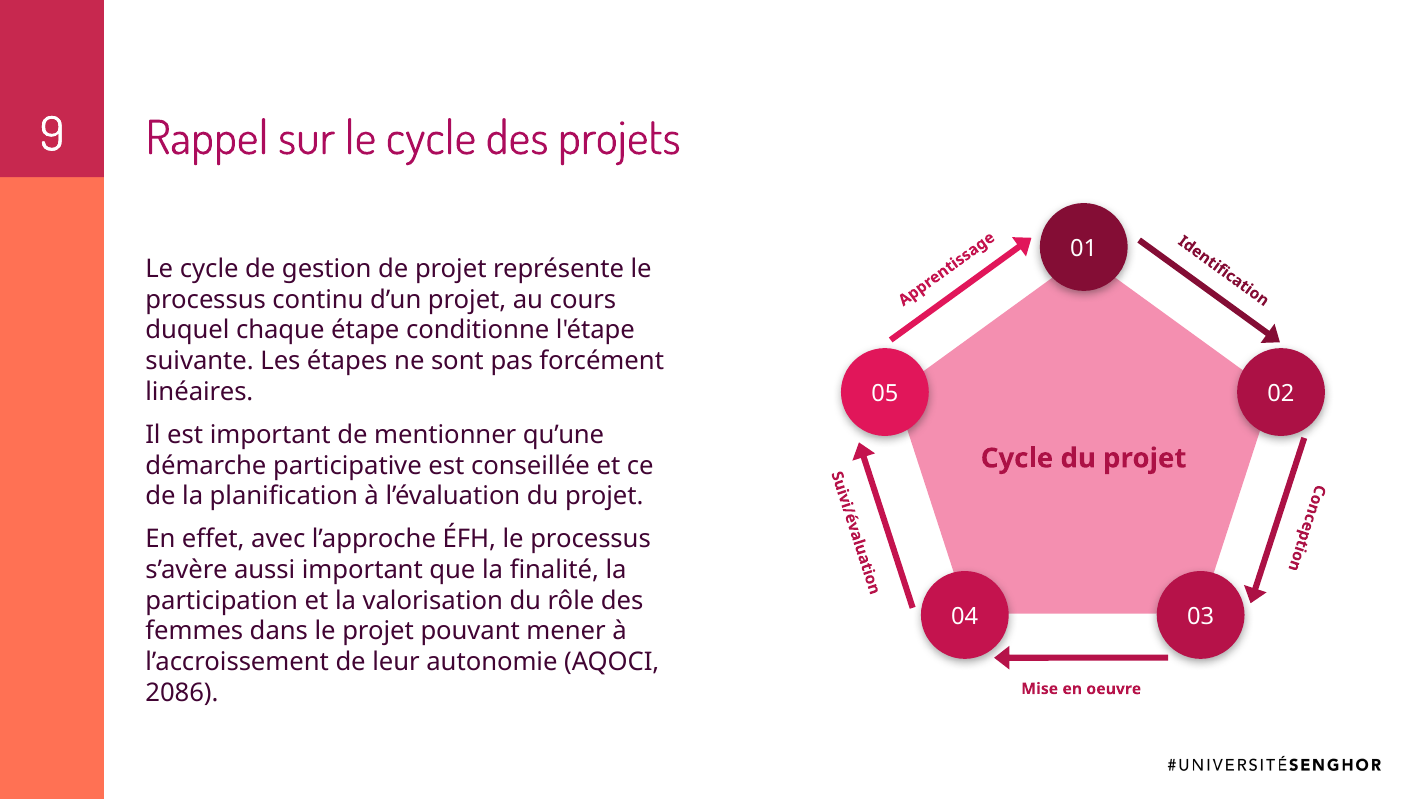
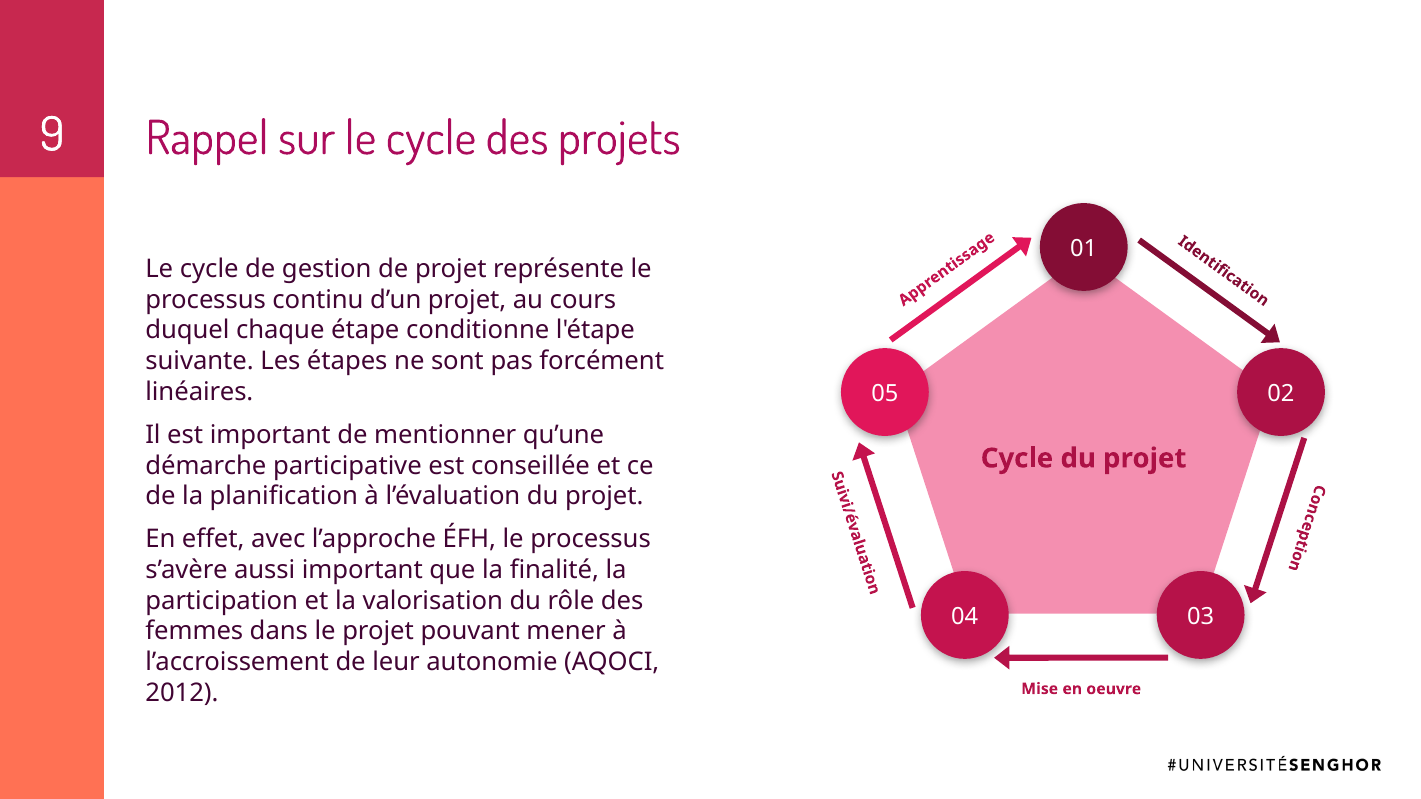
2086: 2086 -> 2012 (182, 693)
